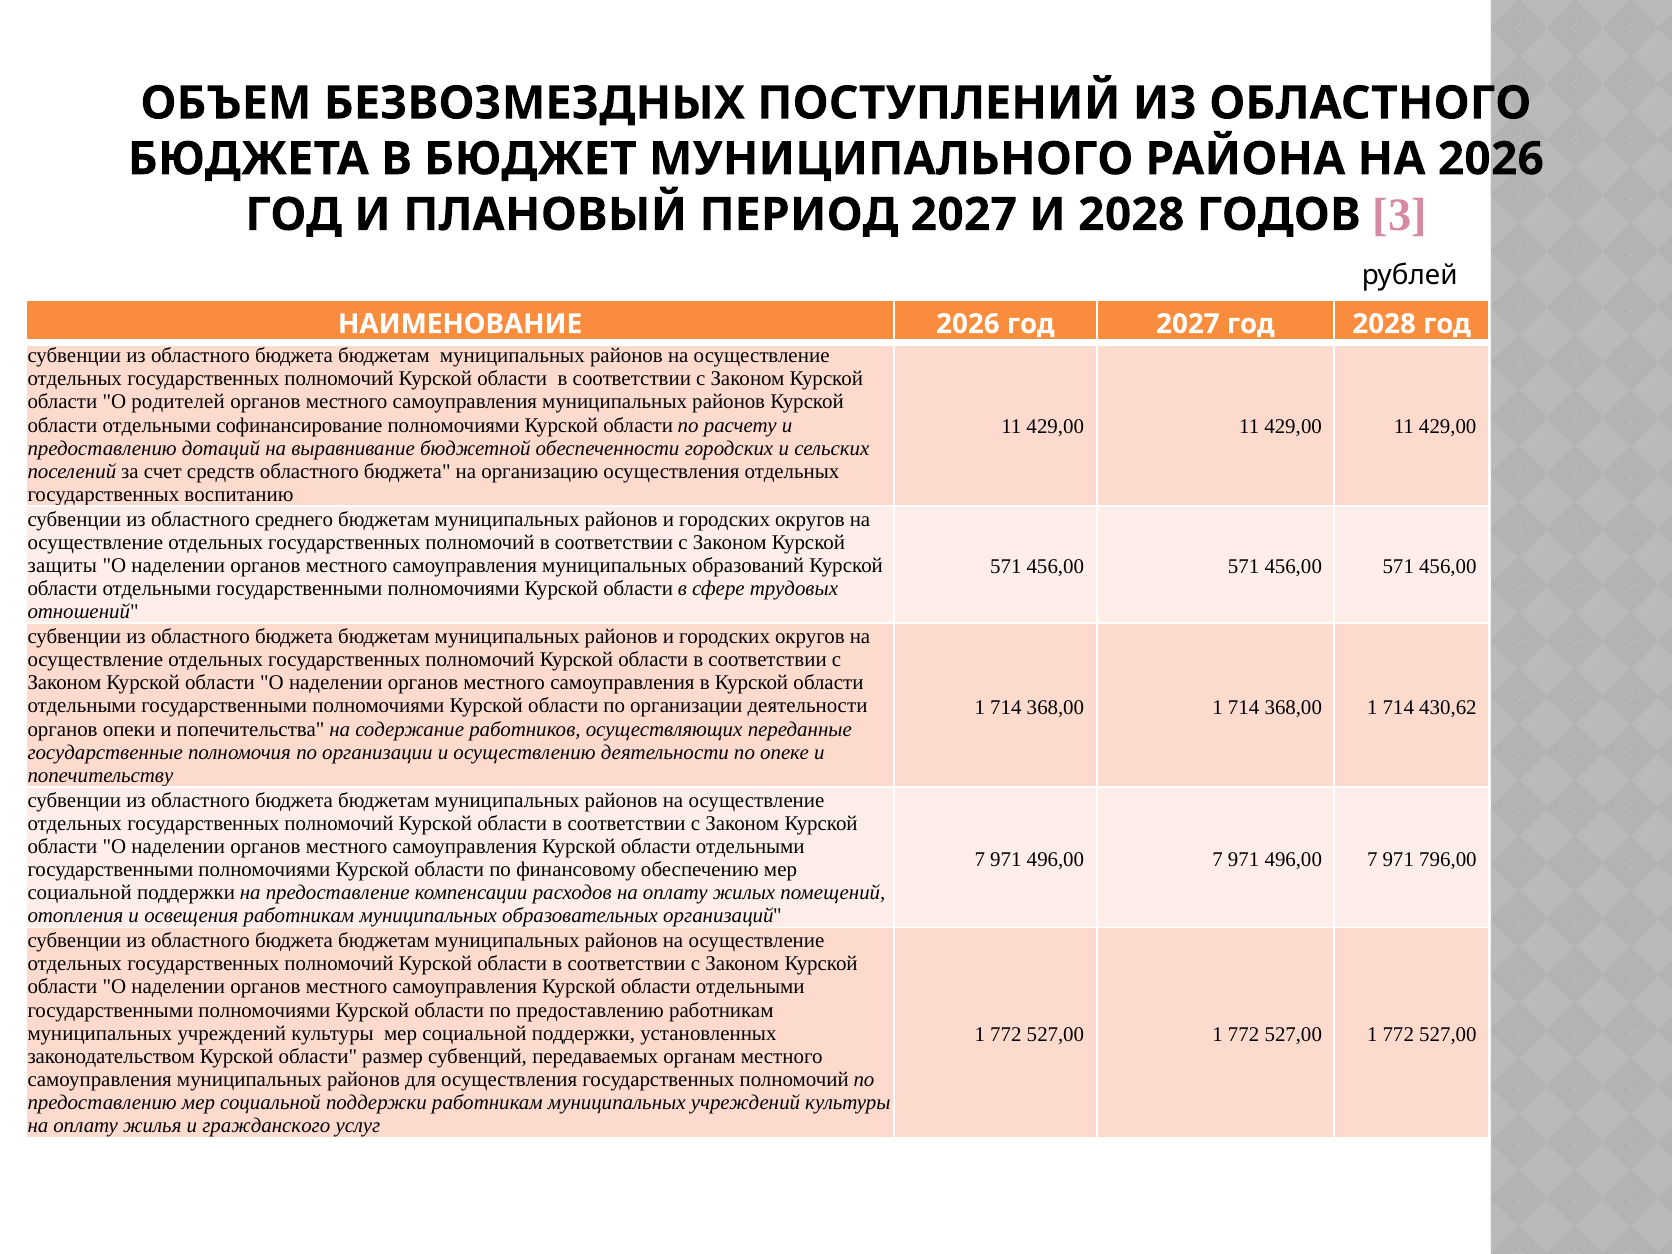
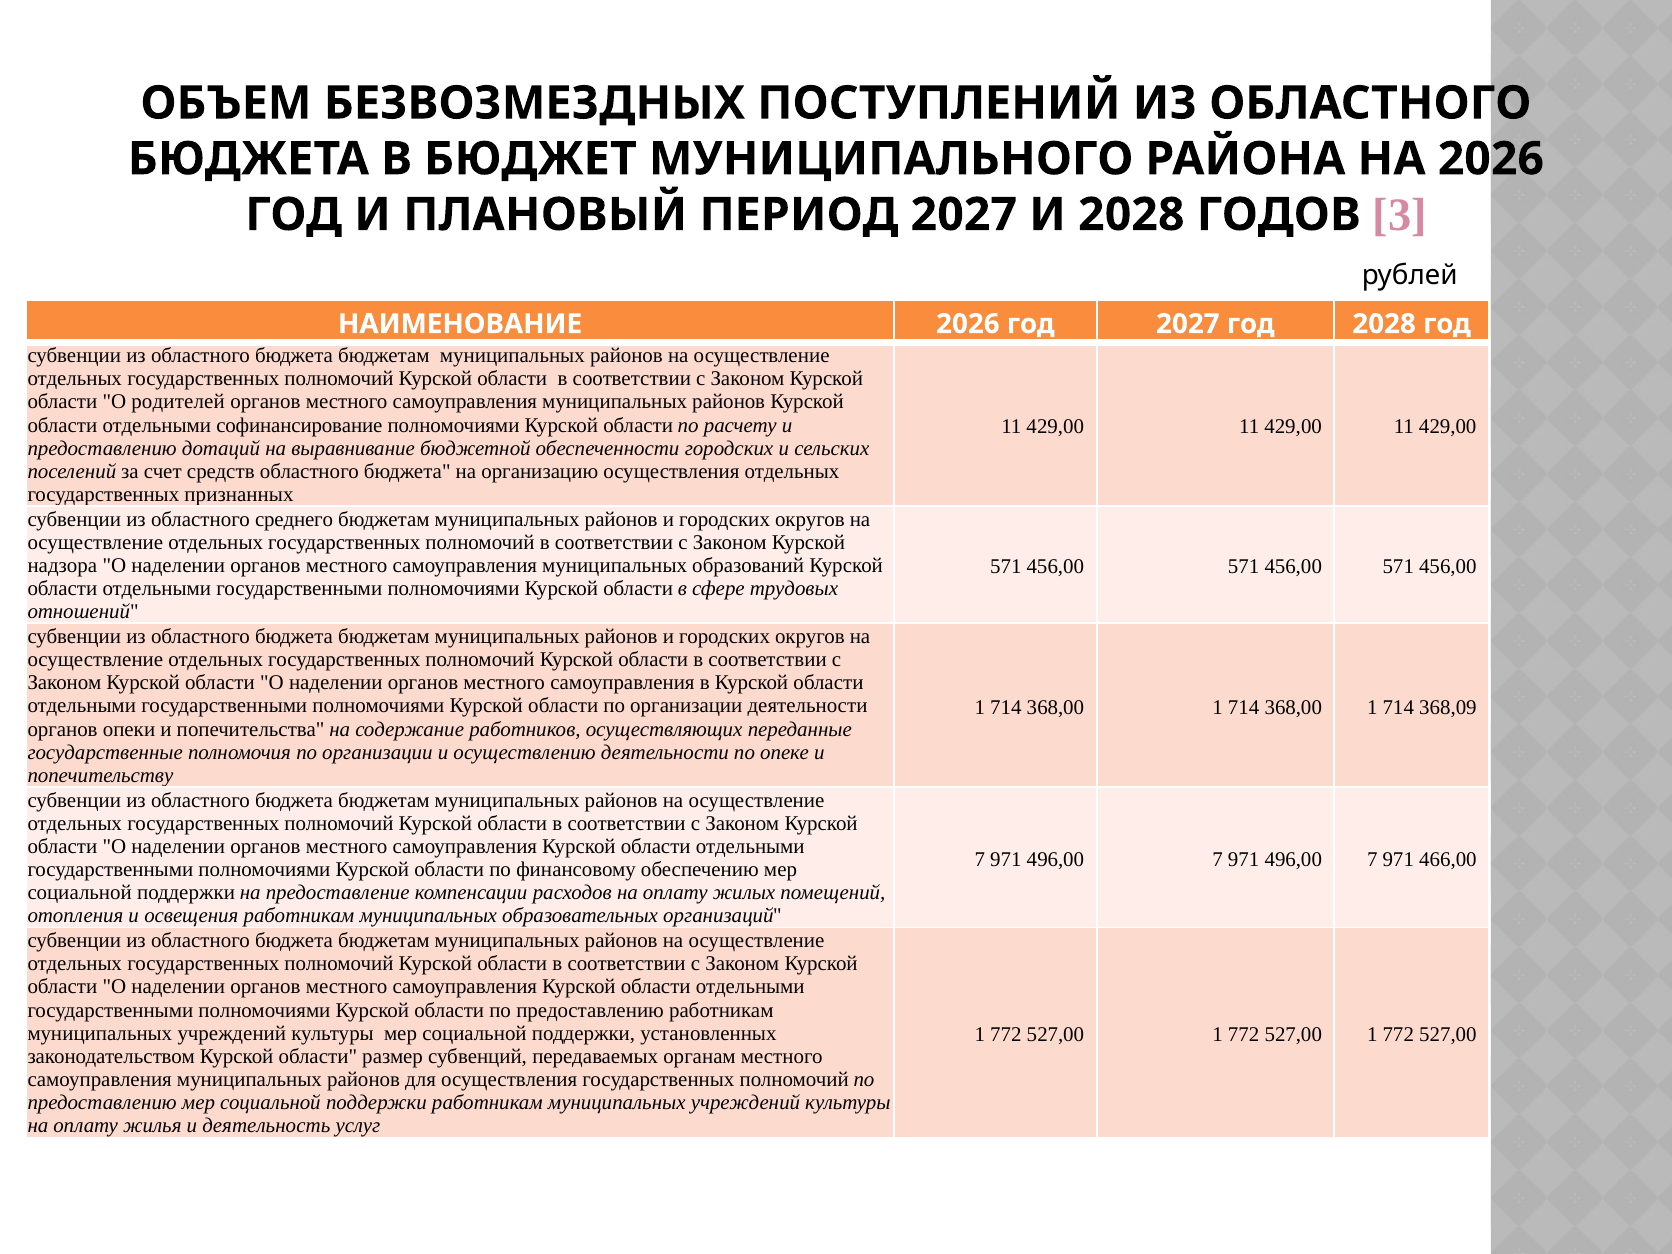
воспитанию: воспитанию -> признанных (239, 495)
защиты: защиты -> надзора (62, 566)
430,62: 430,62 -> 368,09 (1448, 707)
796,00: 796,00 -> 466,00 (1448, 859)
гражданского: гражданского -> деятельность (266, 1126)
